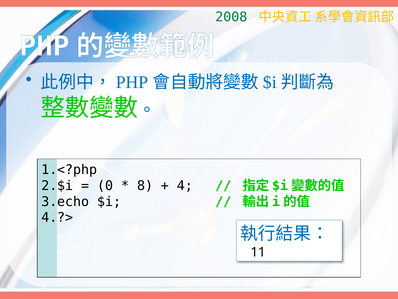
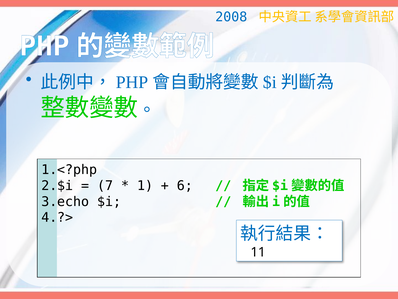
2008 colour: green -> blue (231, 17)
0: 0 -> 7 (105, 185)
8: 8 -> 1 (145, 185)
4: 4 -> 6 (185, 185)
